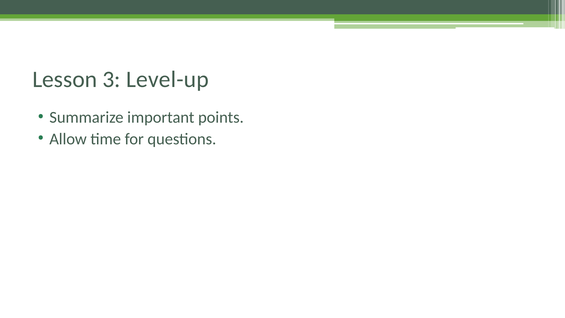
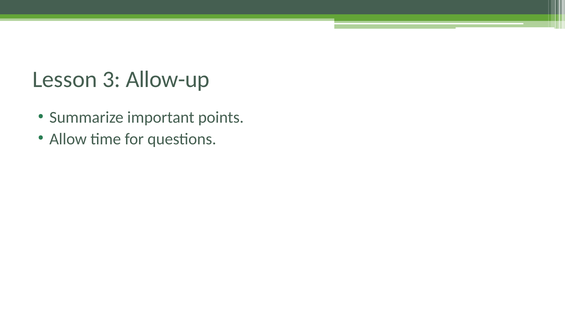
Level-up: Level-up -> Allow-up (168, 79)
